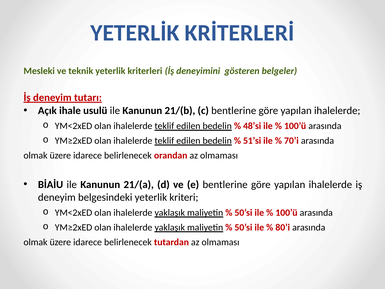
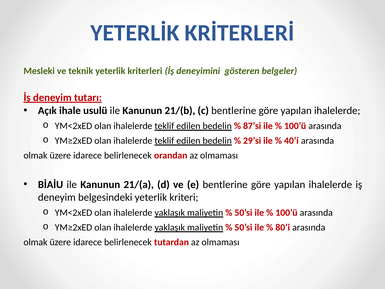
48’si: 48’si -> 87’si (252, 126)
51’si: 51’si -> 29’si (252, 141)
70’i: 70’i -> 40’i (291, 141)
